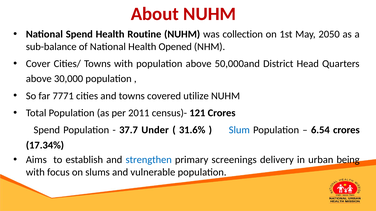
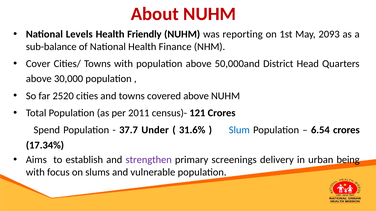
National Spend: Spend -> Levels (79, 34)
Routine: Routine -> Friendly (144, 34)
collection: collection -> reporting (243, 34)
2050: 2050 -> 2093 (329, 34)
Opened: Opened -> Finance (175, 47)
7771: 7771 -> 2520 (63, 96)
covered utilize: utilize -> above (196, 96)
strengthen colour: blue -> purple (149, 160)
